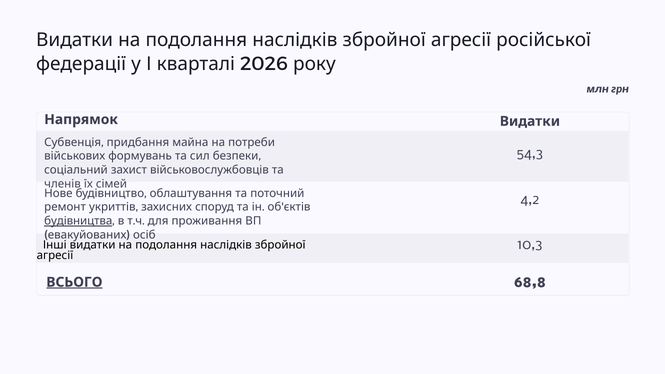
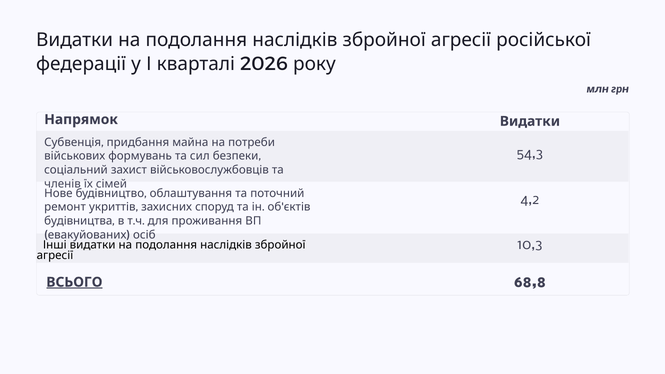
будівництва underline: present -> none (78, 221)
